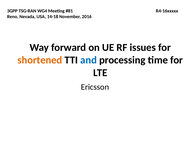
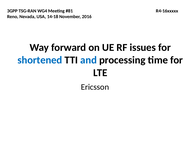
shortened colour: orange -> blue (40, 60)
